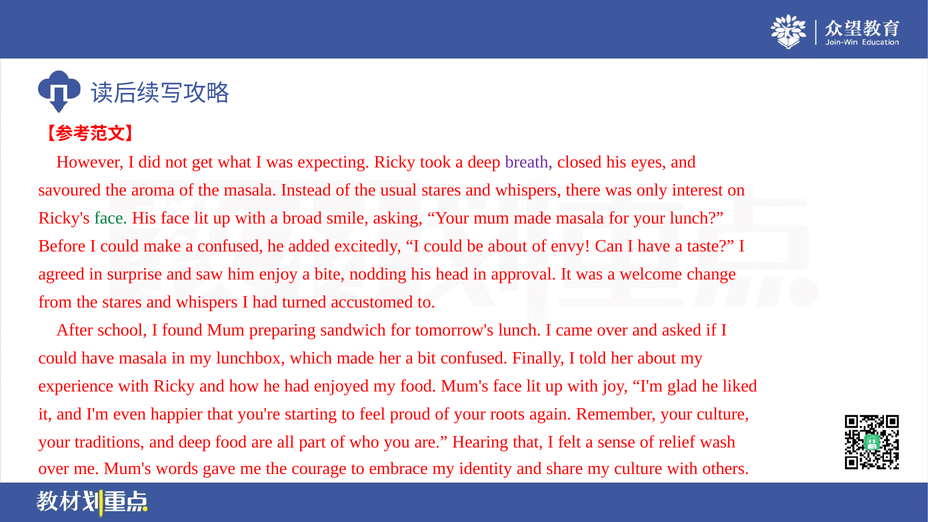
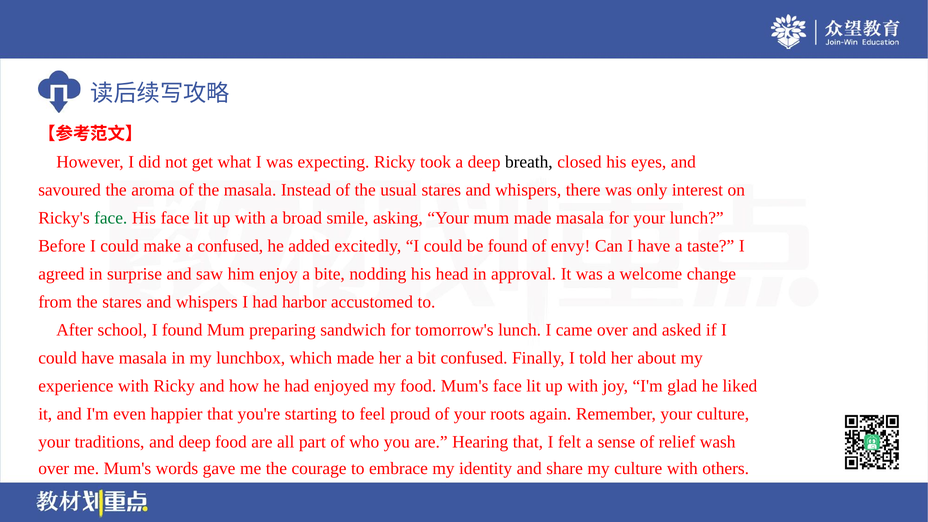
breath colour: purple -> black (529, 162)
be about: about -> found (508, 246)
turned: turned -> harbor (304, 302)
